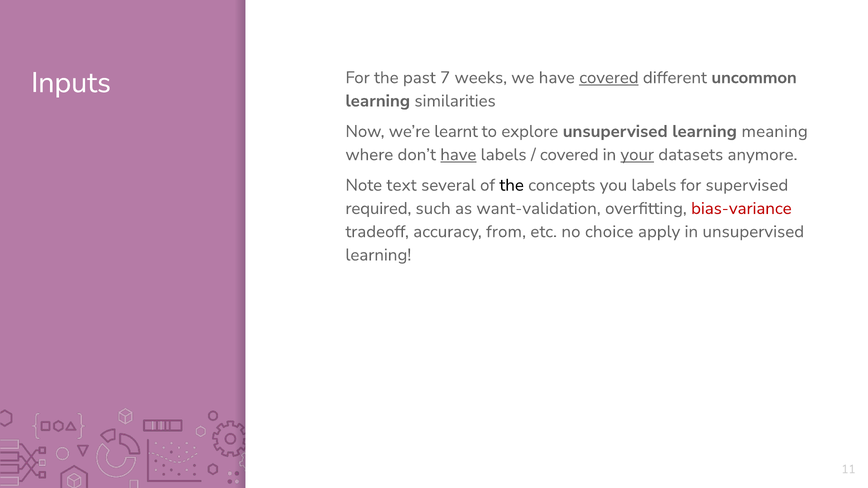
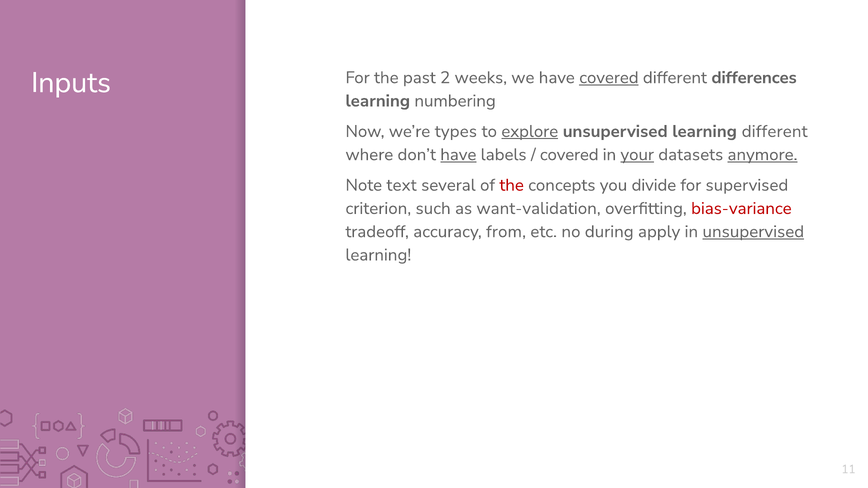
7: 7 -> 2 (445, 78)
uncommon: uncommon -> differences (754, 78)
similarities: similarities -> numbering (455, 101)
learnt: learnt -> types (456, 131)
explore underline: none -> present (530, 131)
learning meaning: meaning -> different (775, 131)
anymore underline: none -> present (762, 155)
the colour: black -> red (512, 185)
you labels: labels -> divide (654, 185)
required: required -> criterion (378, 208)
choice: choice -> during (609, 232)
unsupervised underline: none -> present (753, 232)
